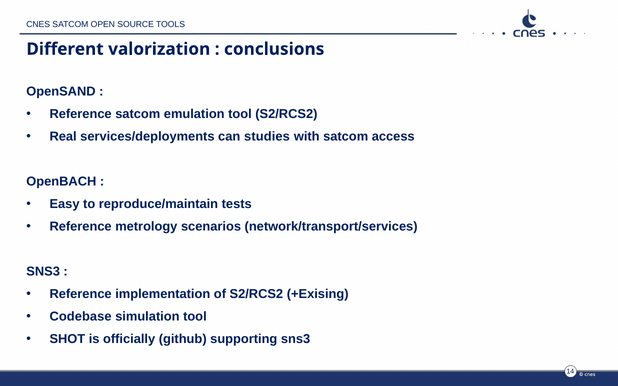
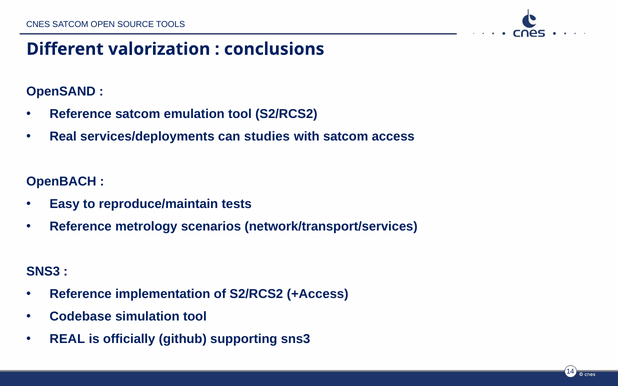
+Exising: +Exising -> +Access (318, 294)
SHOT: SHOT -> REAL (67, 339)
